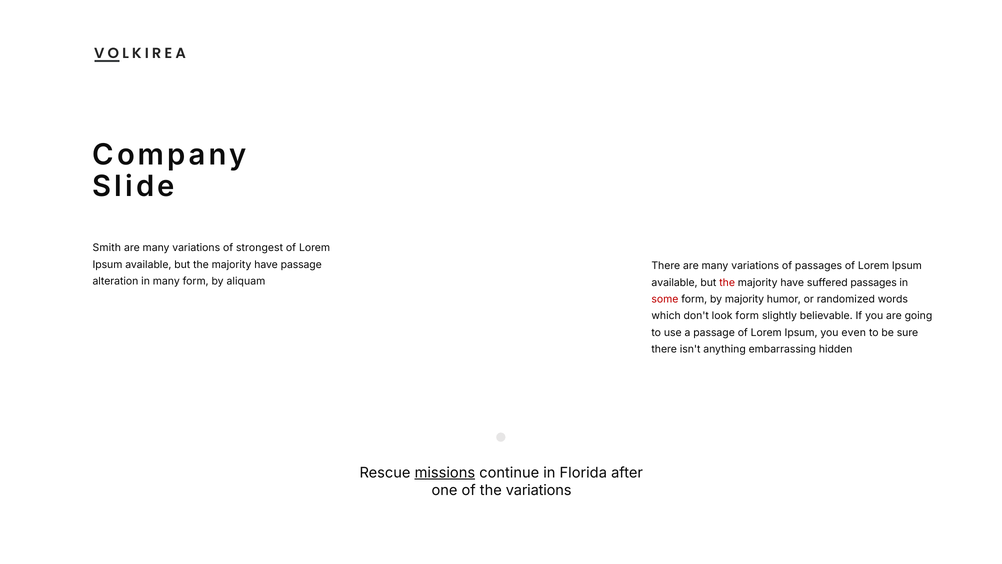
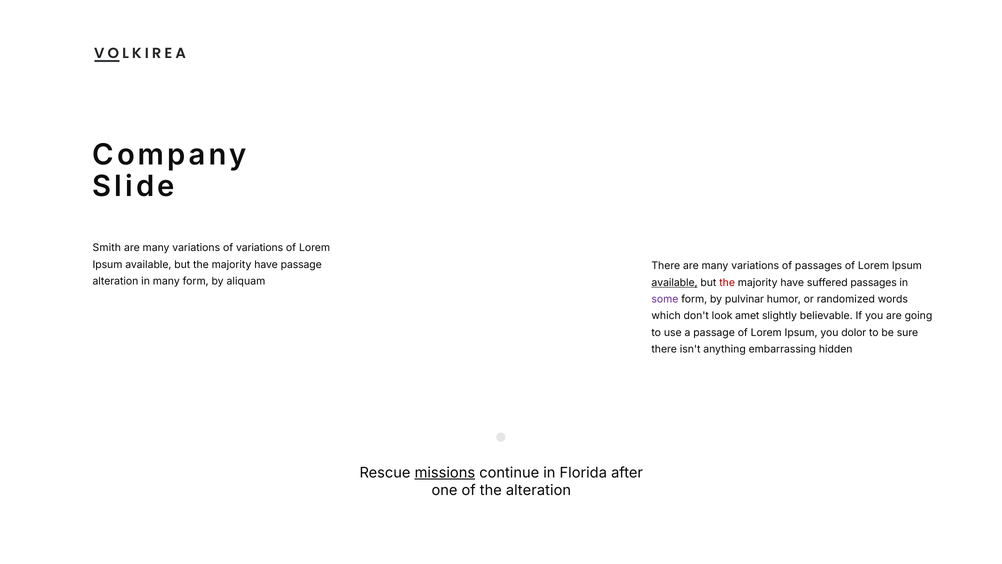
of strongest: strongest -> variations (260, 248)
available underline: none -> present (675, 282)
some colour: red -> purple (665, 299)
by majority: majority -> pulvinar (744, 299)
look form: form -> amet (747, 316)
even: even -> dolor (854, 333)
the variations: variations -> alteration (539, 490)
